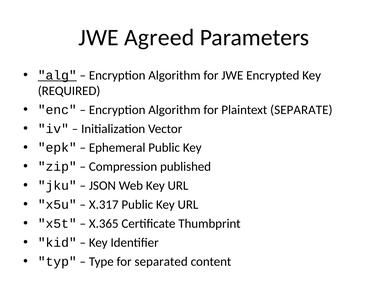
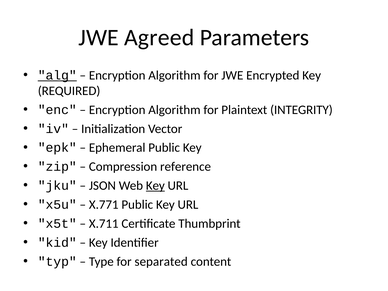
SEPARATE: SEPARATE -> INTEGRITY (301, 110)
published: published -> reference (186, 167)
Key underline: none -> present (155, 186)
X.317: X.317 -> X.771 (104, 205)
X.365: X.365 -> X.711 (104, 224)
